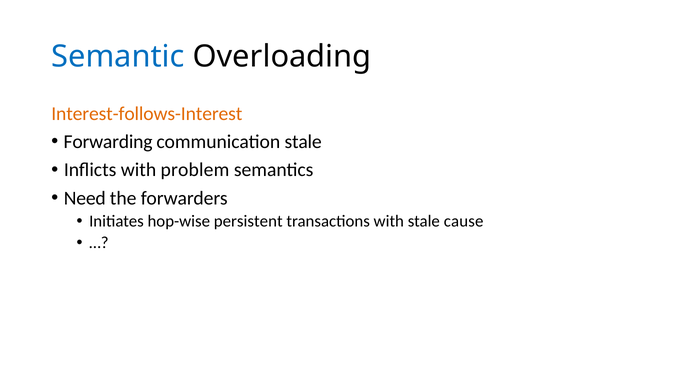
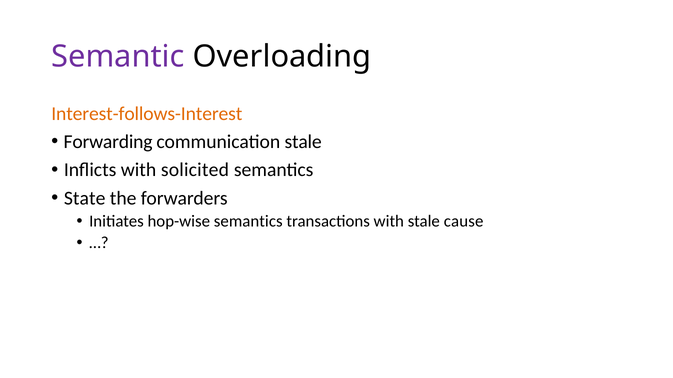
Semantic colour: blue -> purple (118, 57)
problem: problem -> solicited (195, 170)
Need: Need -> State (85, 198)
hop-wise persistent: persistent -> semantics (248, 222)
